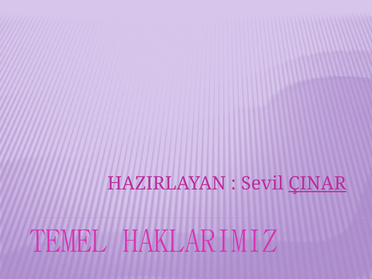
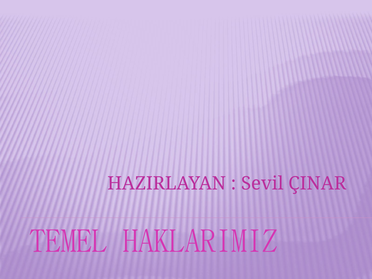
ÇINAR underline: present -> none (317, 184)
